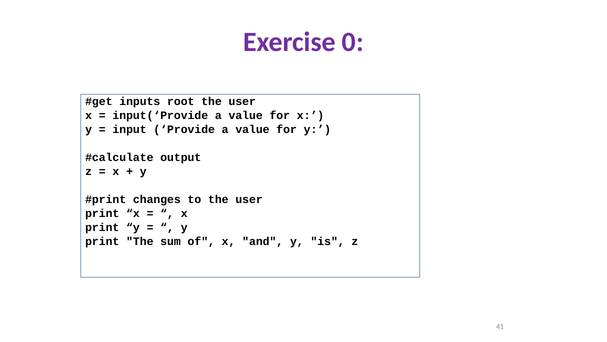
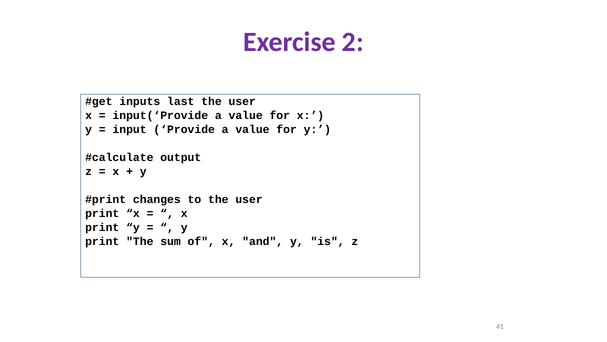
0: 0 -> 2 (353, 42)
root: root -> last (181, 101)
